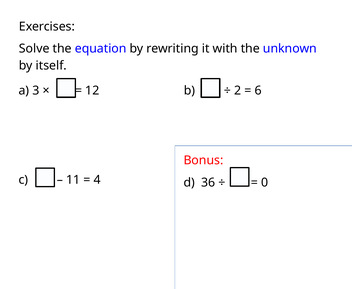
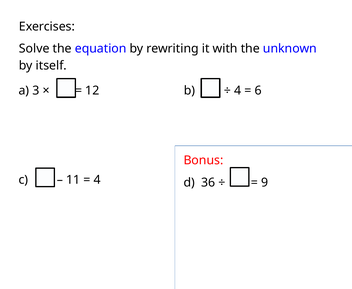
2: 2 -> 4 (238, 90)
0: 0 -> 9 (265, 182)
